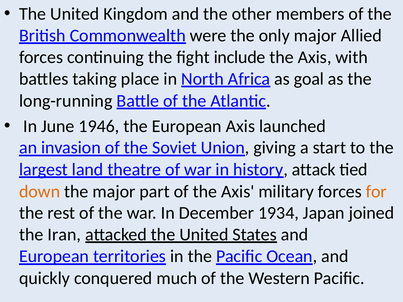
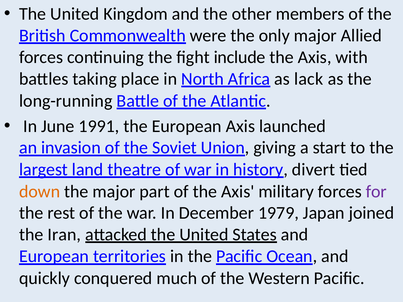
goal: goal -> lack (309, 79)
1946: 1946 -> 1991 (99, 126)
attack: attack -> divert (314, 170)
for colour: orange -> purple (376, 192)
1934: 1934 -> 1979 (279, 213)
